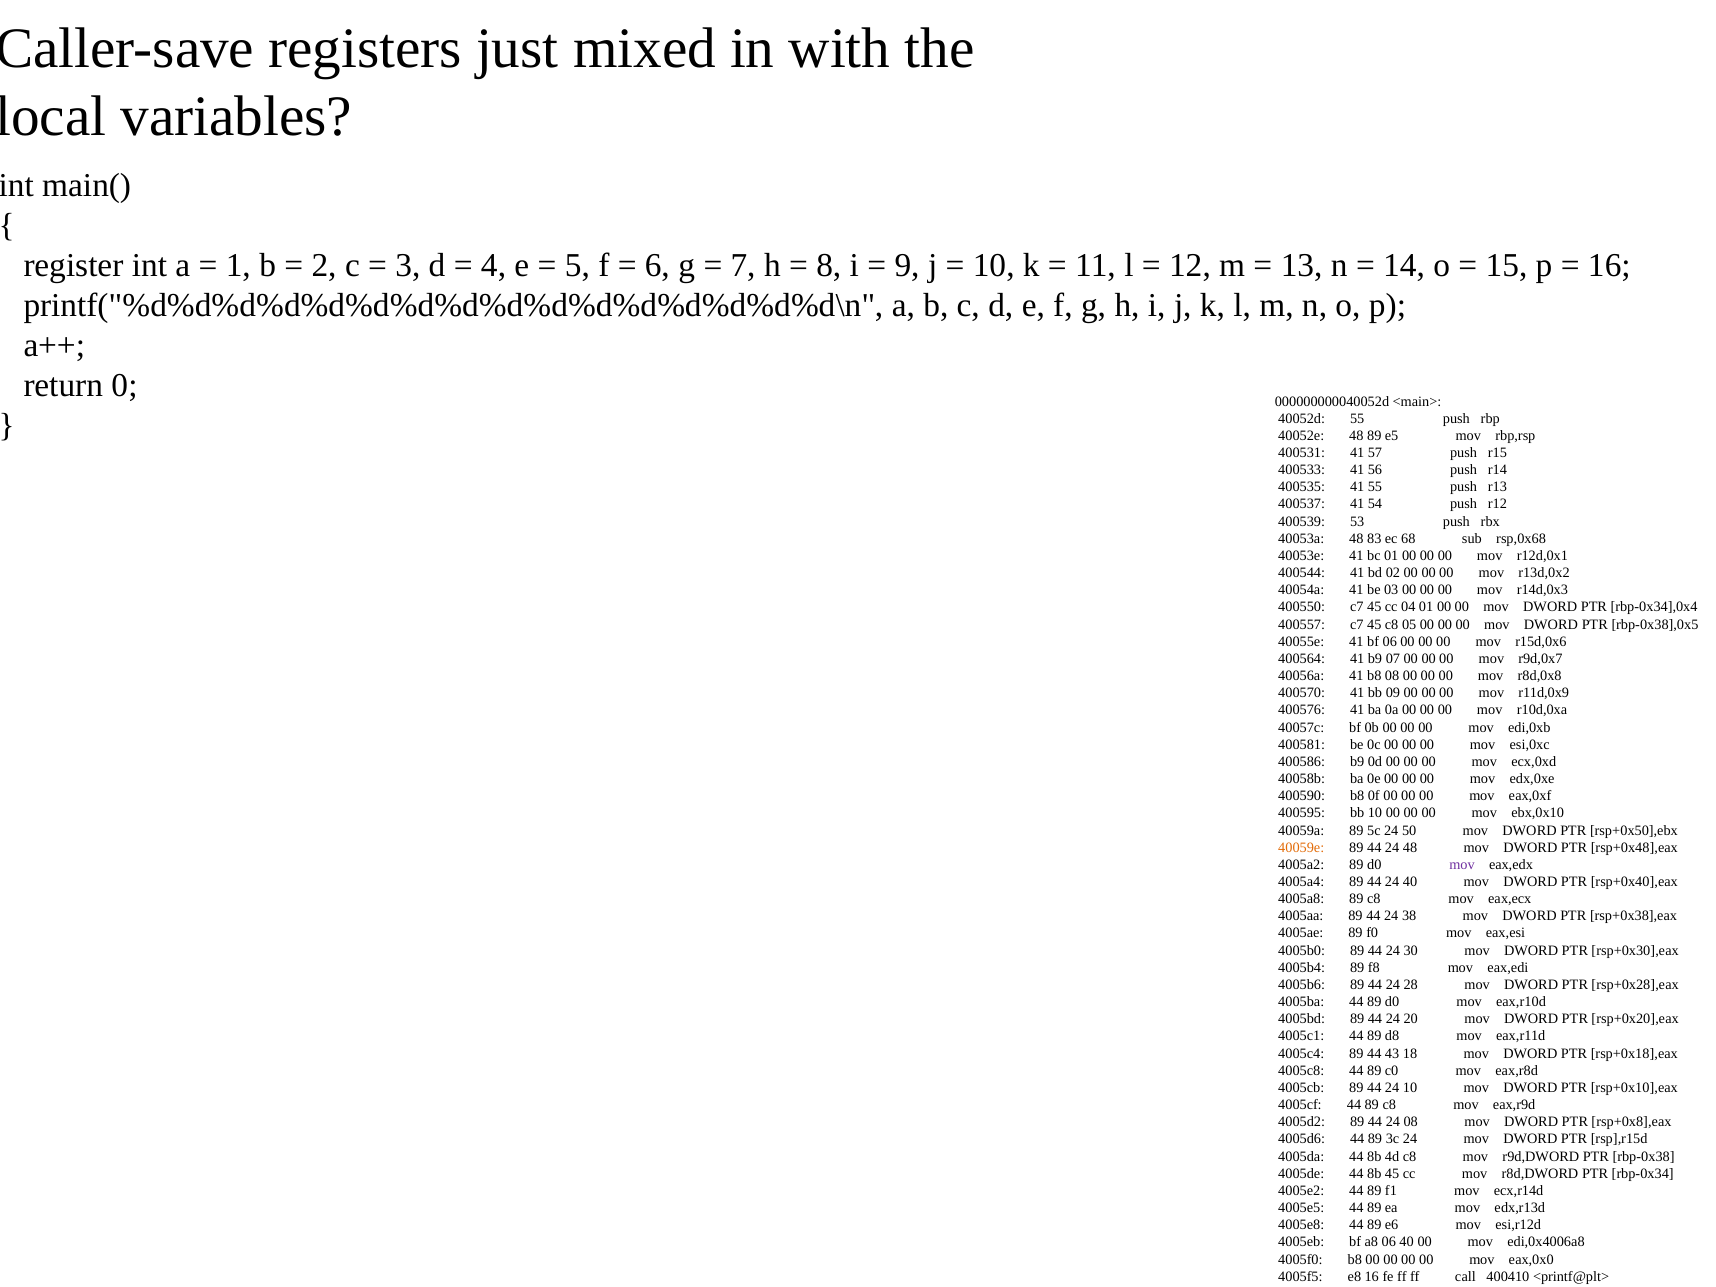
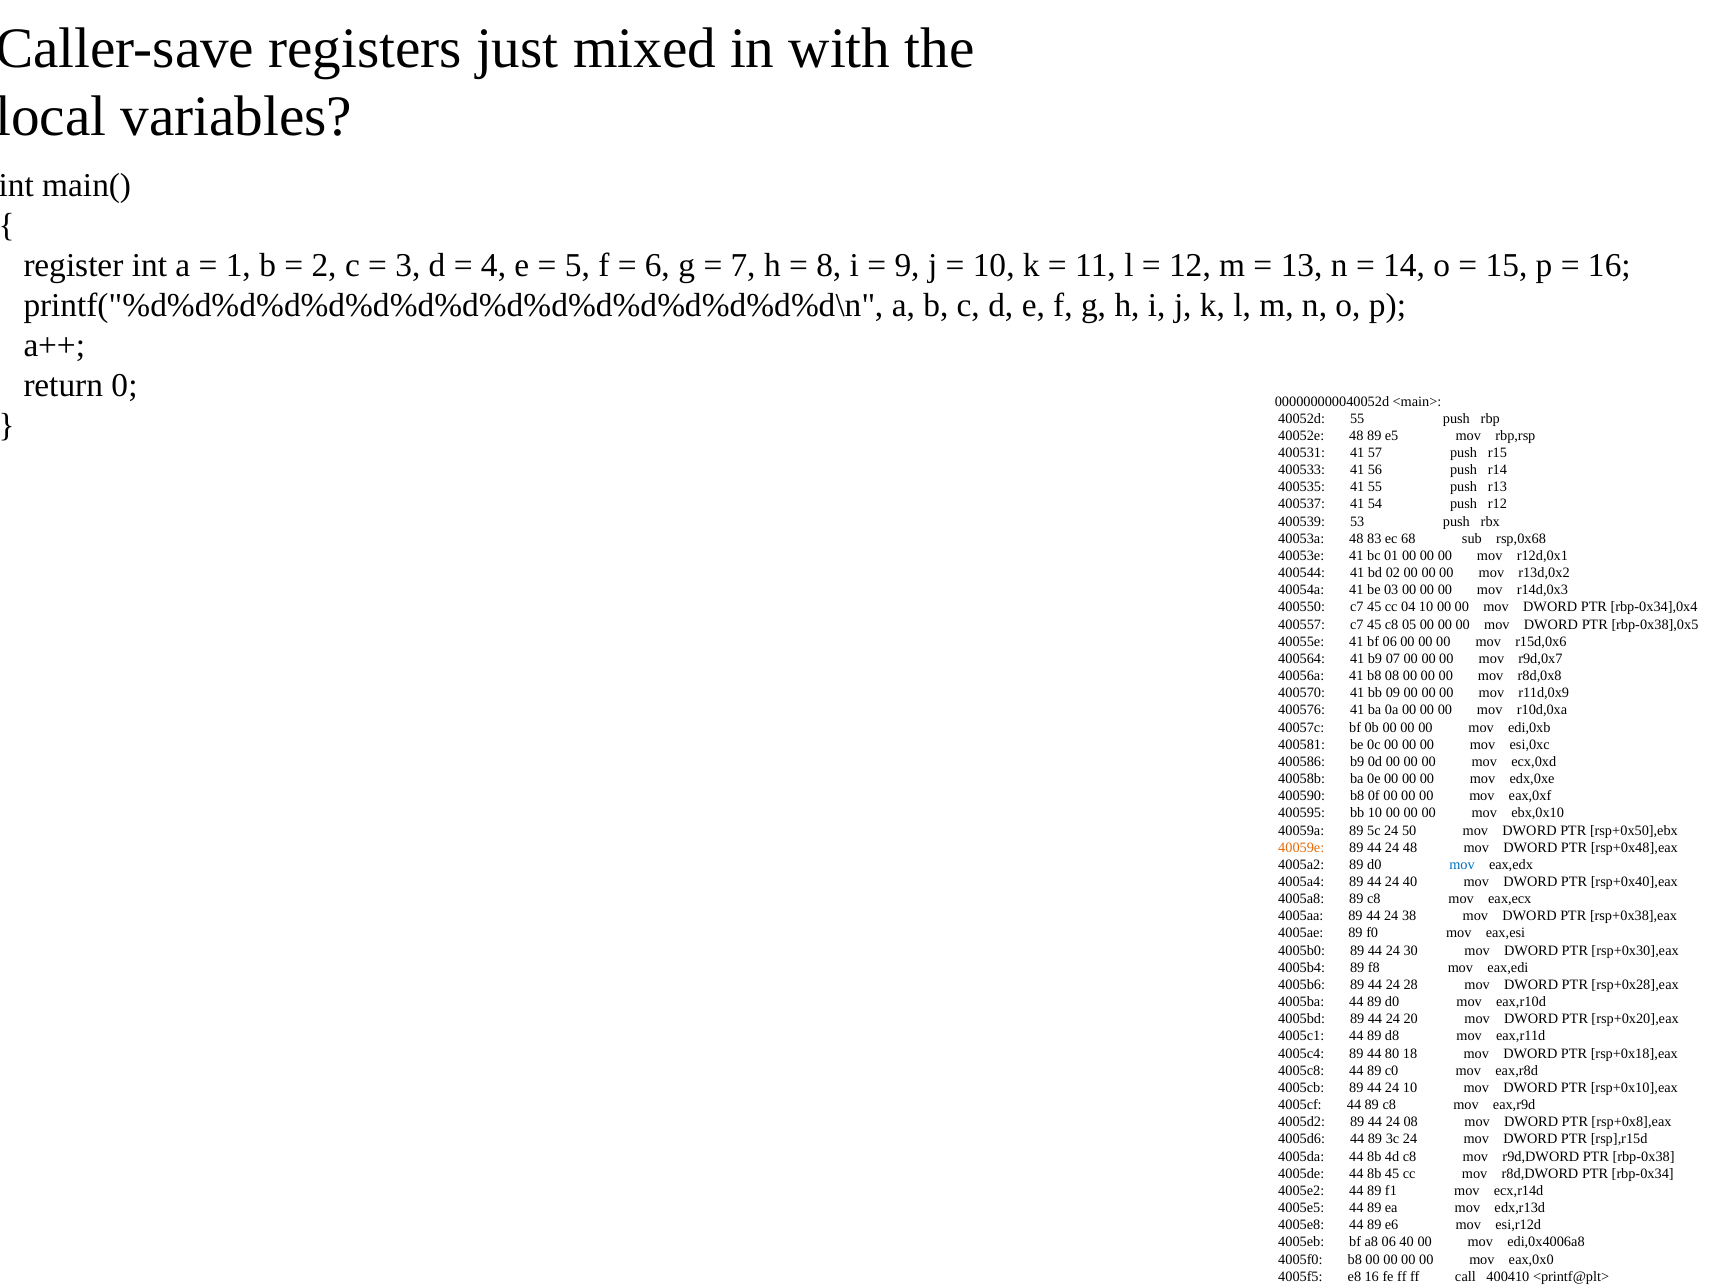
04 01: 01 -> 10 (1426, 607)
mov colour: purple -> blue (1462, 865)
43: 43 -> 80 (1392, 1053)
